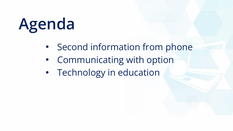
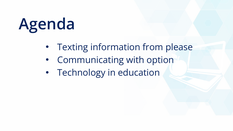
Second: Second -> Texting (73, 47)
phone: phone -> please (179, 47)
